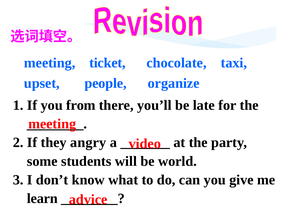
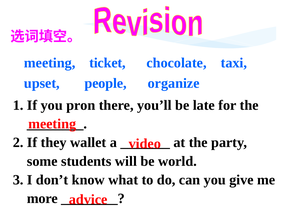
from: from -> pron (81, 105)
angry: angry -> wallet (88, 143)
learn: learn -> more (42, 199)
